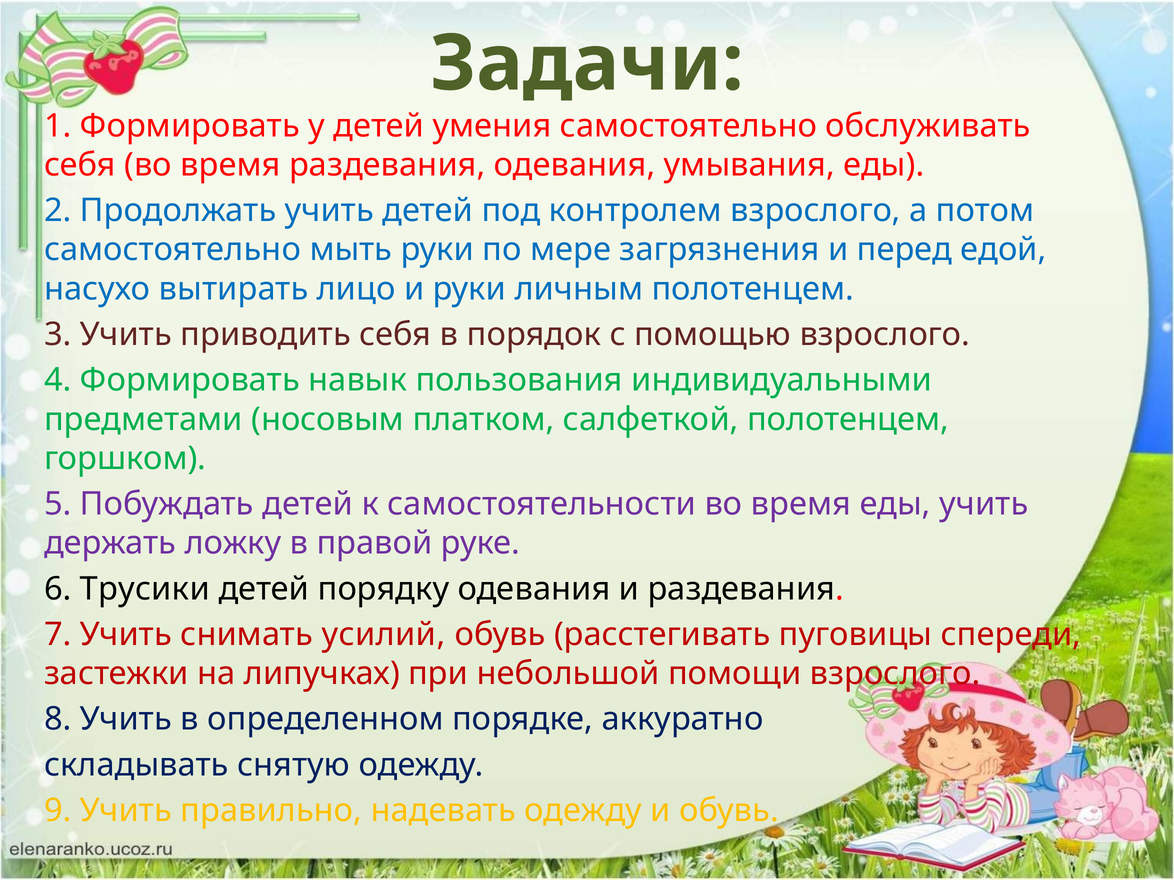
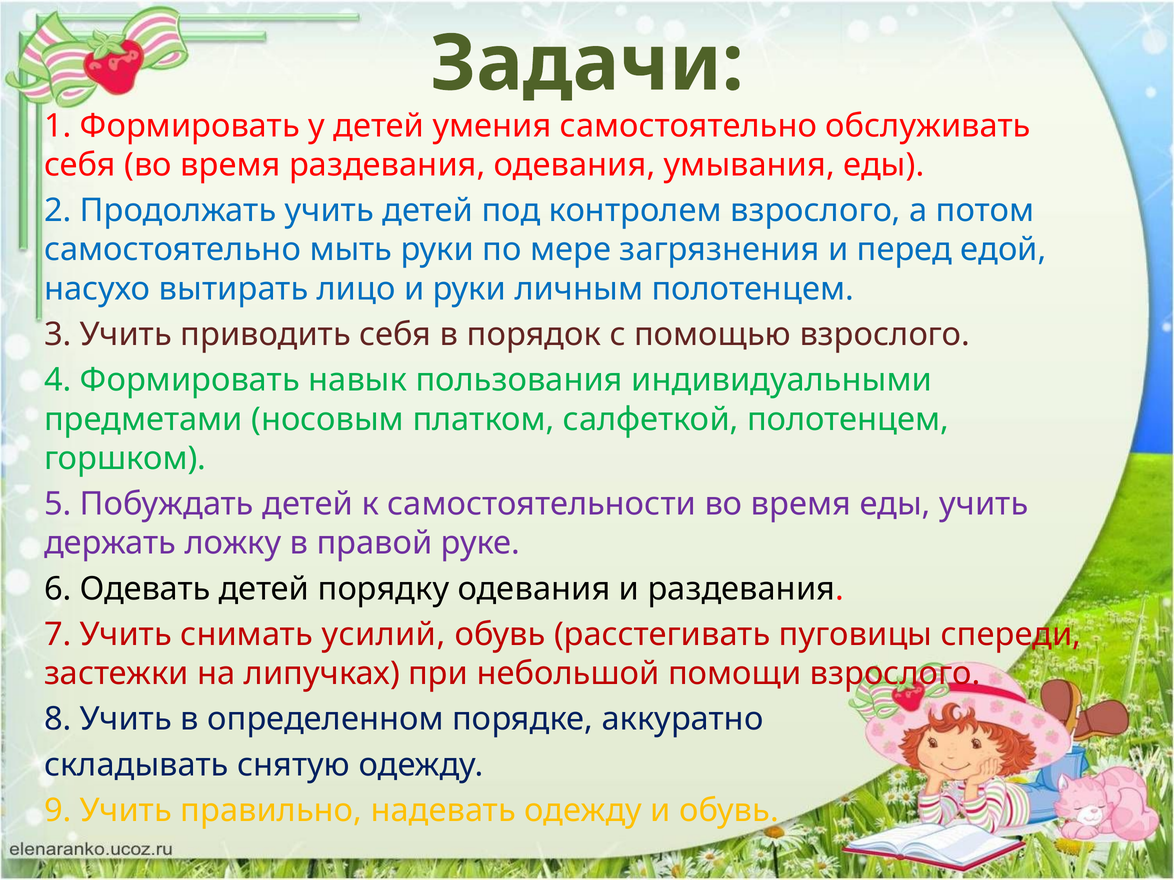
Трусики: Трусики -> Одевать (145, 589)
